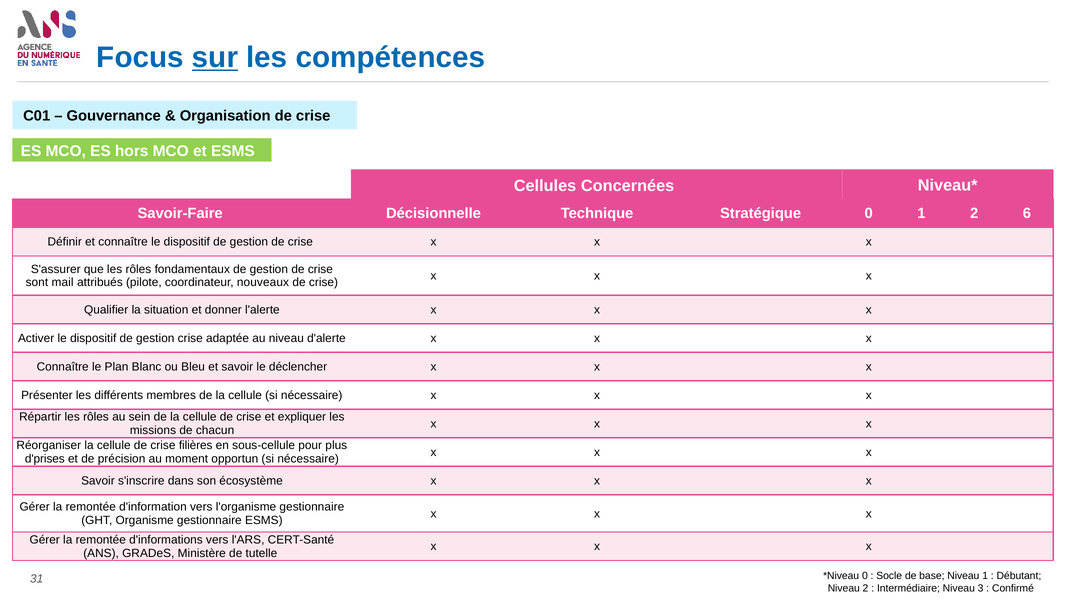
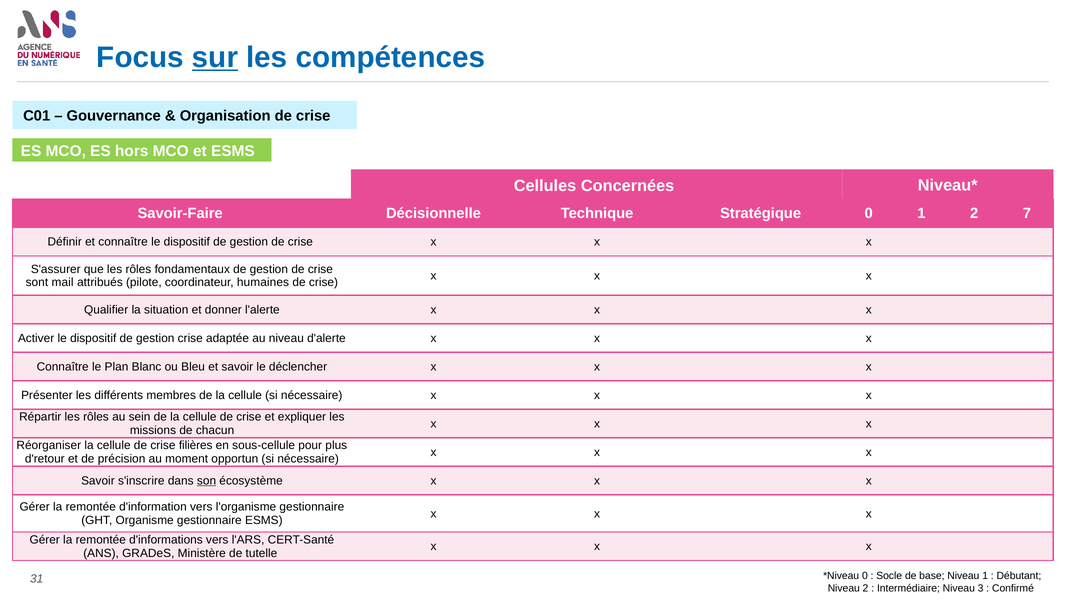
6: 6 -> 7 (1027, 213)
nouveaux: nouveaux -> humaines (263, 282)
d'prises: d'prises -> d'retour (45, 459)
son underline: none -> present (207, 480)
